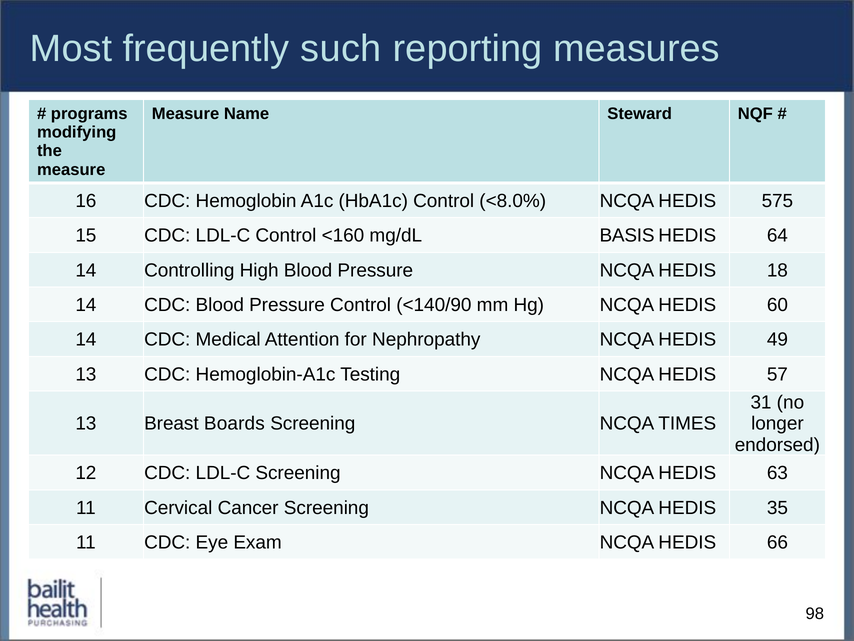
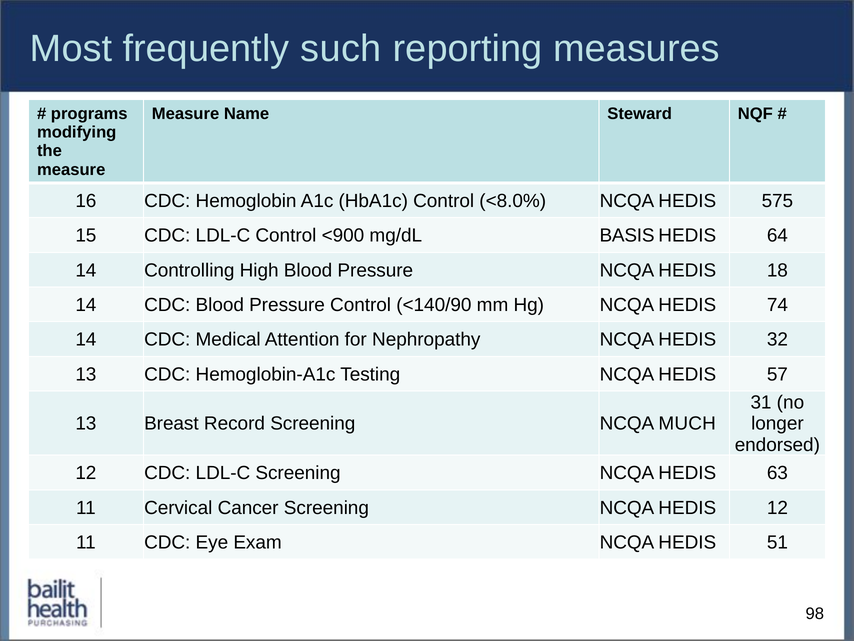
<160: <160 -> <900 (343, 235)
60: 60 -> 74 (777, 305)
49: 49 -> 32 (777, 339)
Boards: Boards -> Record (234, 423)
TIMES: TIMES -> MUCH (687, 423)
HEDIS 35: 35 -> 12 (777, 507)
66: 66 -> 51 (777, 542)
